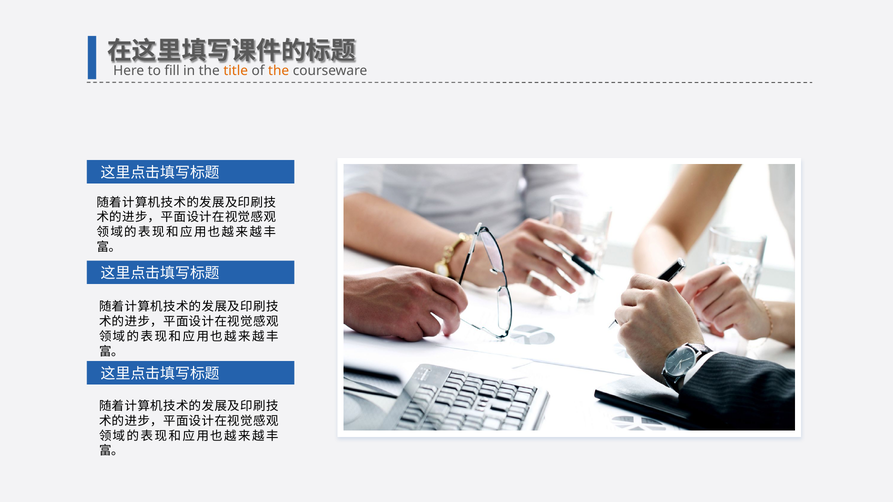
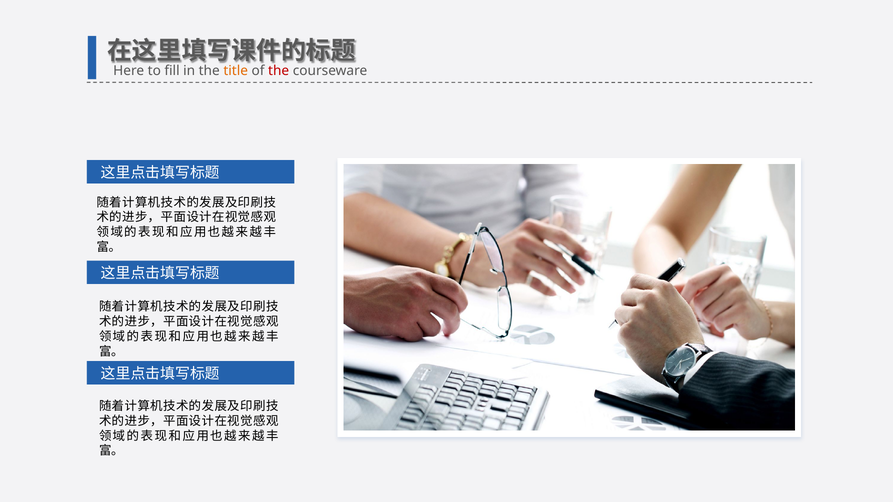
the colour: orange -> red (279, 71)
